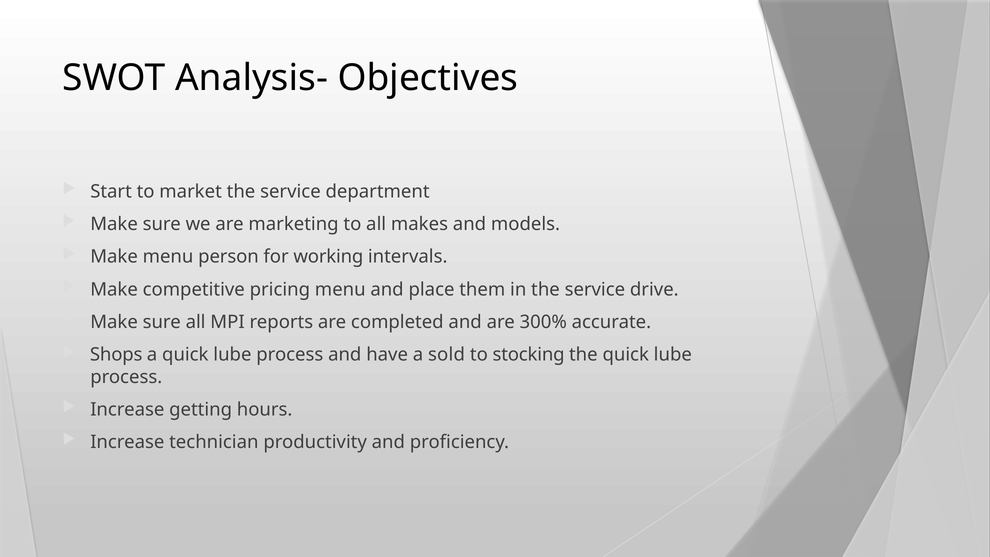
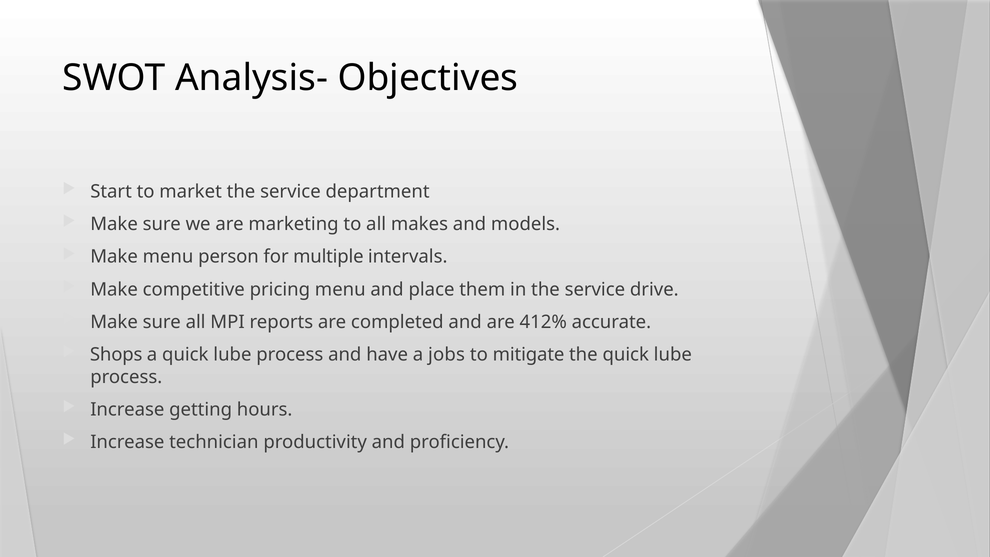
working: working -> multiple (328, 257)
300%: 300% -> 412% (543, 322)
sold: sold -> jobs (446, 355)
stocking: stocking -> mitigate (529, 355)
